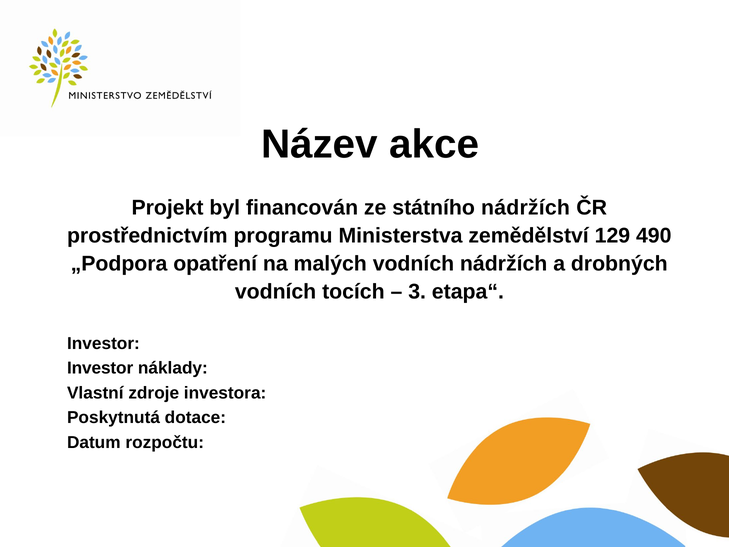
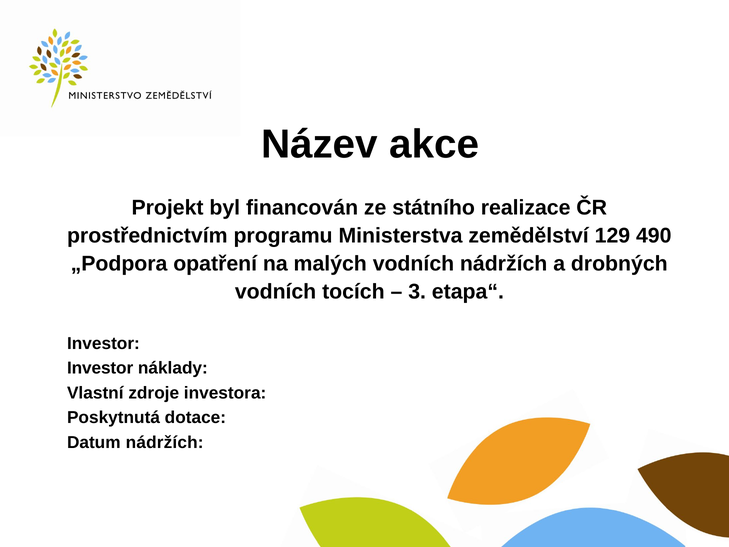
státního nádržích: nádržích -> realizace (526, 208)
Datum rozpočtu: rozpočtu -> nádržích (165, 442)
